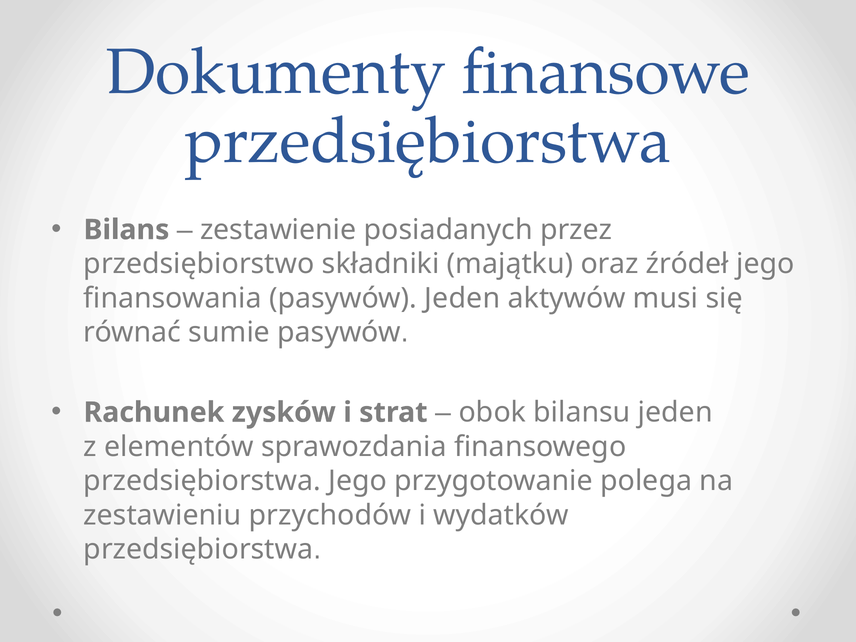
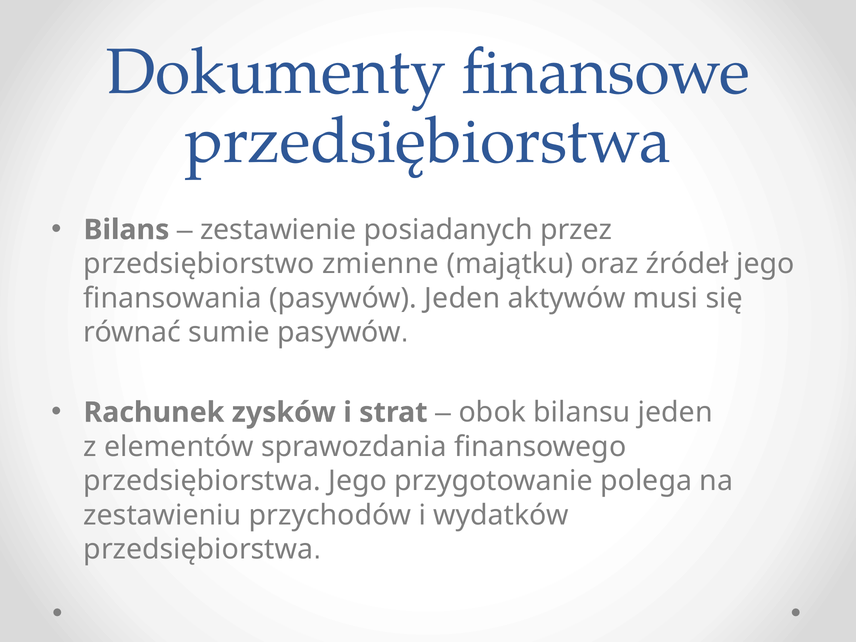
składniki: składniki -> zmienne (381, 264)
